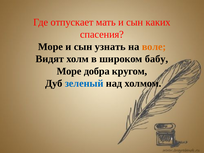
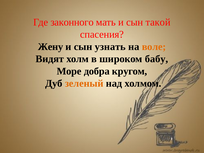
отпускает: отпускает -> законного (72, 22)
каких: каких -> такой (158, 22)
Море: Море -> Жену (51, 47)
зеленый colour: blue -> orange (84, 83)
